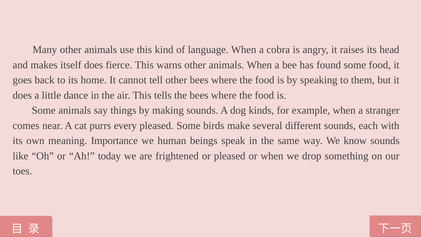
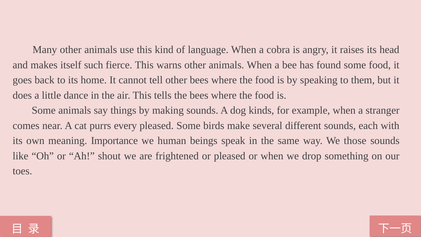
itself does: does -> such (94, 65)
know: know -> those (355, 141)
today: today -> shout (109, 156)
